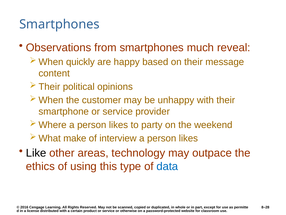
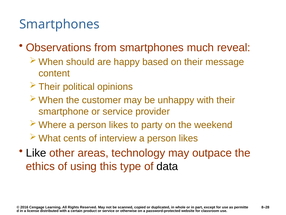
quickly: quickly -> should (80, 62)
make: make -> cents (75, 138)
data colour: blue -> black (167, 166)
